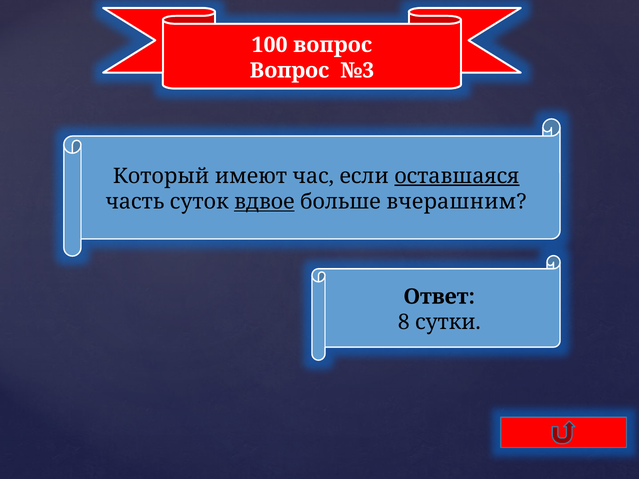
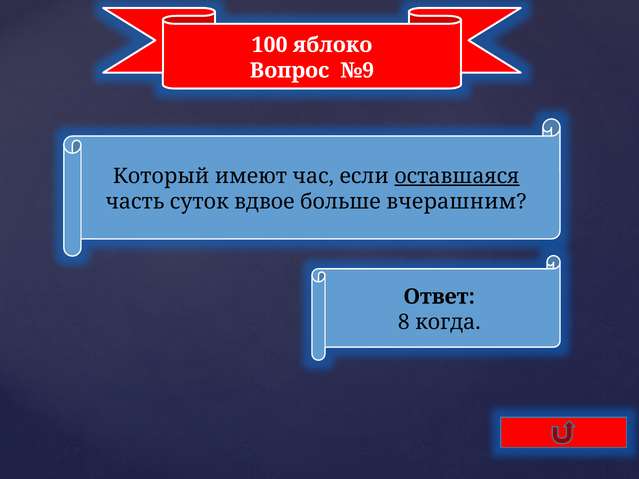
100 вопрос: вопрос -> яблоко (333, 45)
№3: №3 -> №9 (357, 71)
вдвое underline: present -> none (264, 202)
сутки: сутки -> когда (448, 322)
